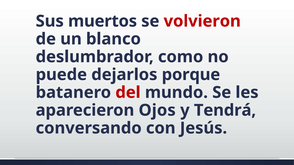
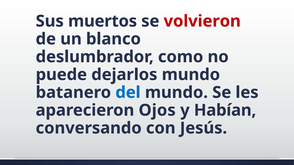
dejarlos porque: porque -> mundo (191, 75)
del colour: red -> blue (128, 93)
Tendrá: Tendrá -> Habían (225, 110)
